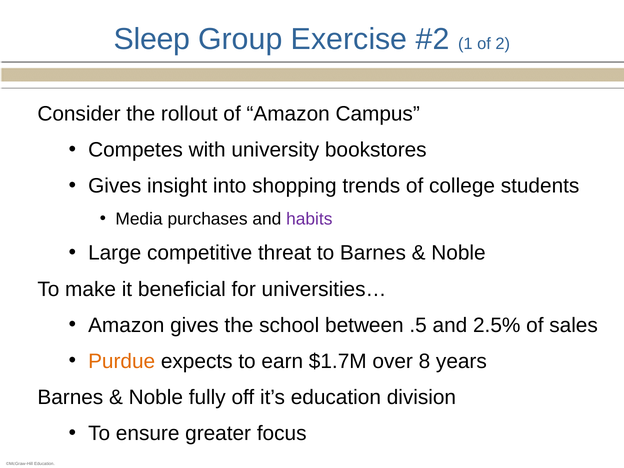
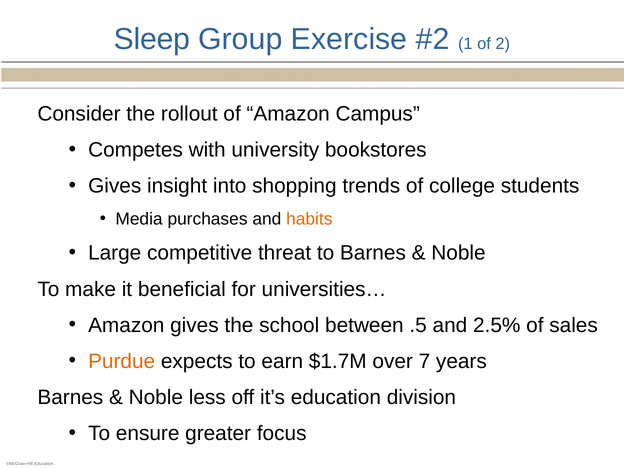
habits colour: purple -> orange (309, 219)
8: 8 -> 7 (424, 361)
fully: fully -> less (207, 397)
